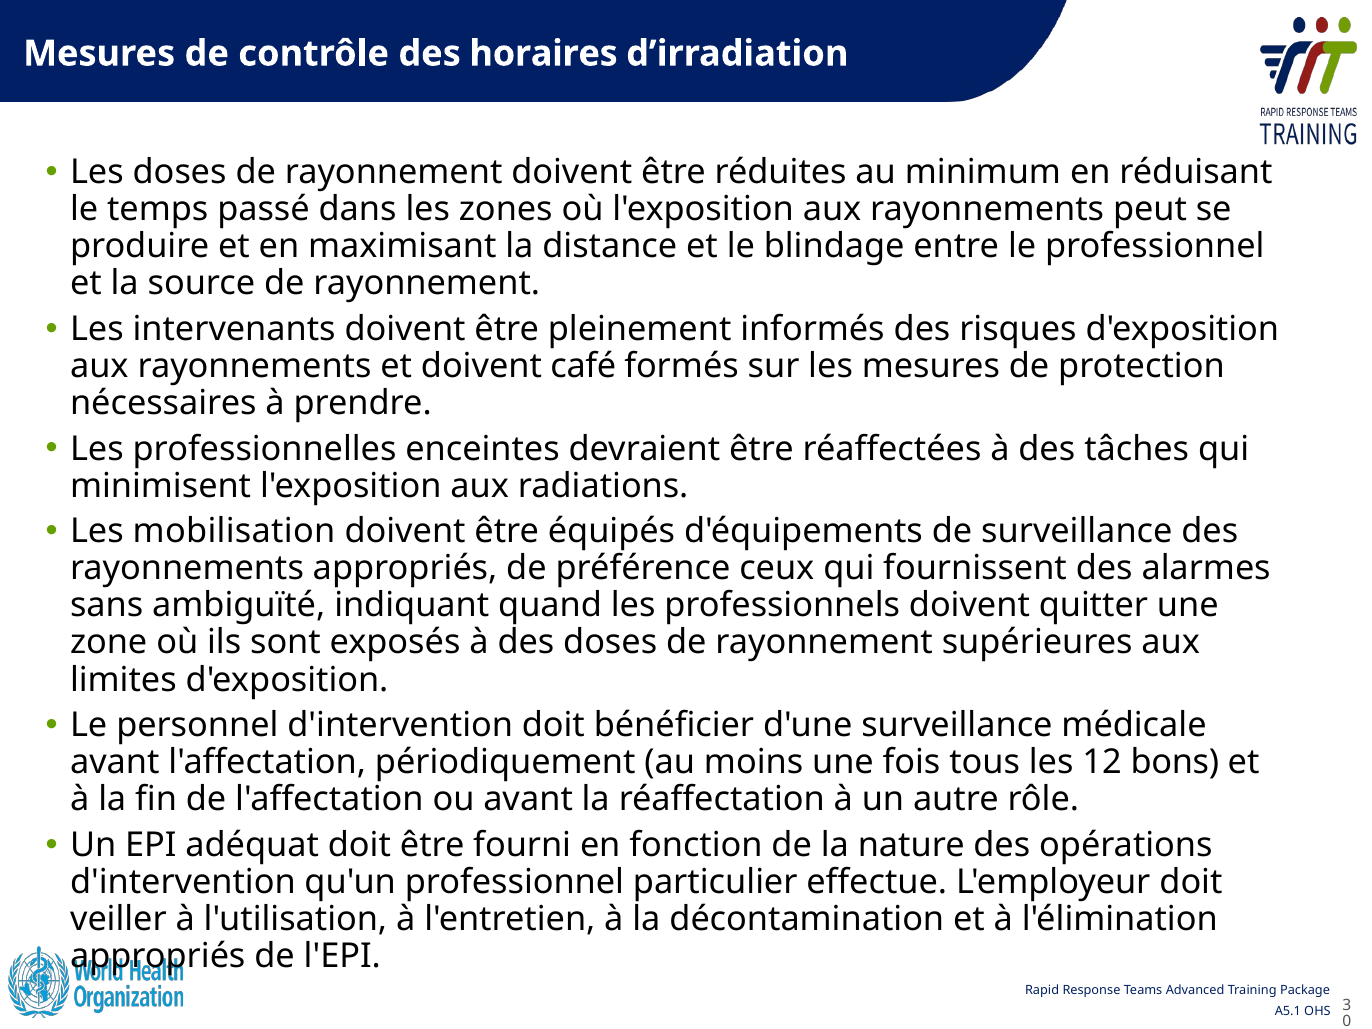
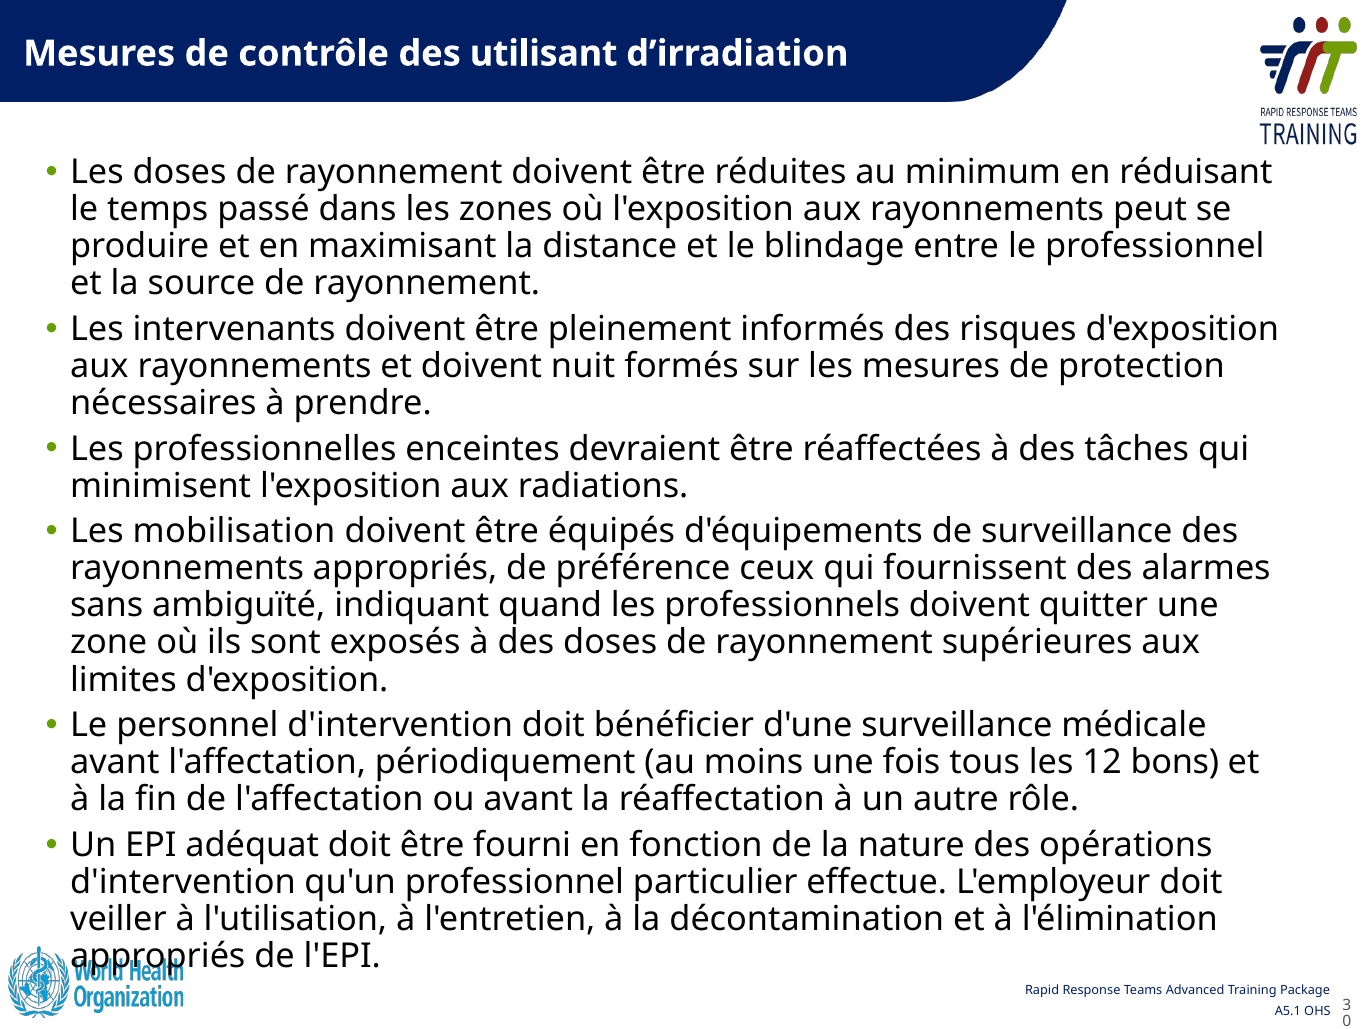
horaires: horaires -> utilisant (544, 54)
café: café -> nuit (583, 366)
